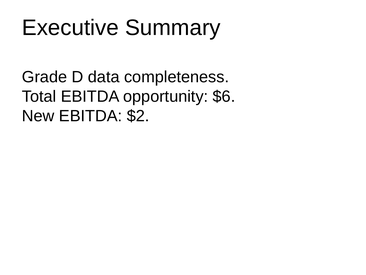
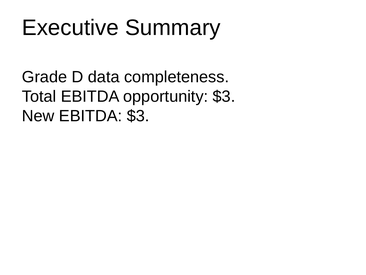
opportunity $6: $6 -> $3 (224, 96)
EBITDA $2: $2 -> $3 (138, 116)
